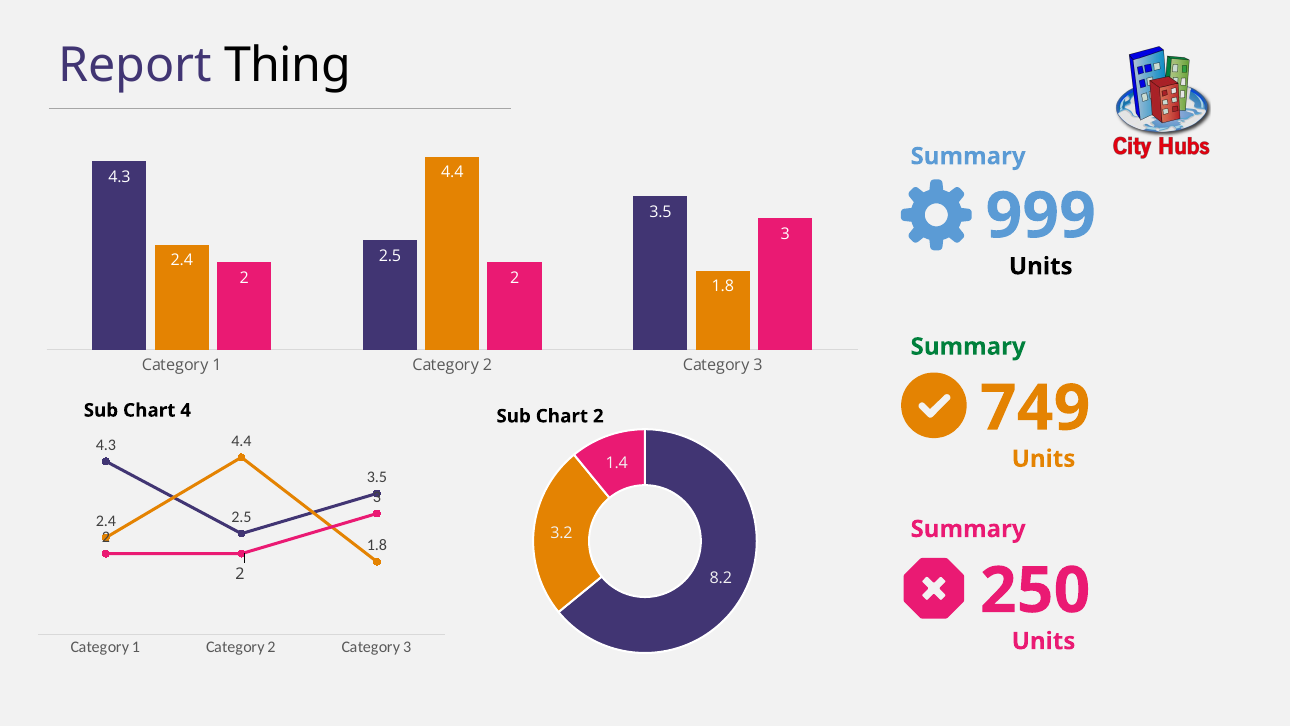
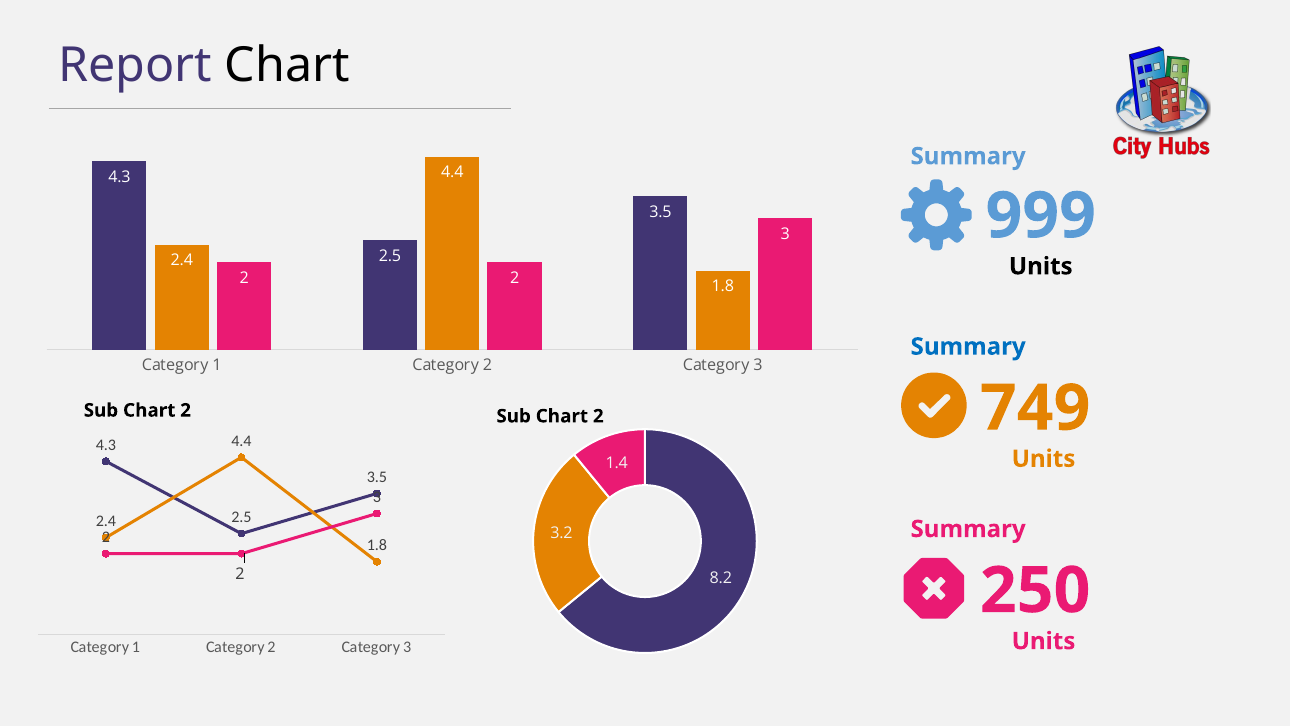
Report Thing: Thing -> Chart (287, 66)
Summary colour: green -> blue (968, 346)
4: 4 -> 2 (186, 410)
